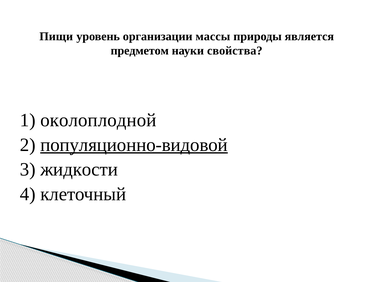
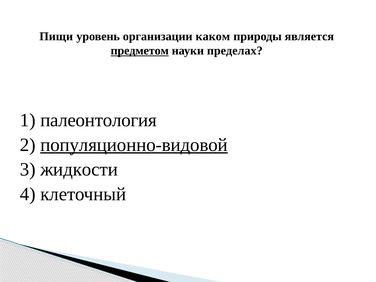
массы: массы -> каком (213, 36)
предметом underline: none -> present (140, 51)
свойства: свойства -> пределах (235, 51)
околоплодной: околоплодной -> палеонтология (99, 120)
